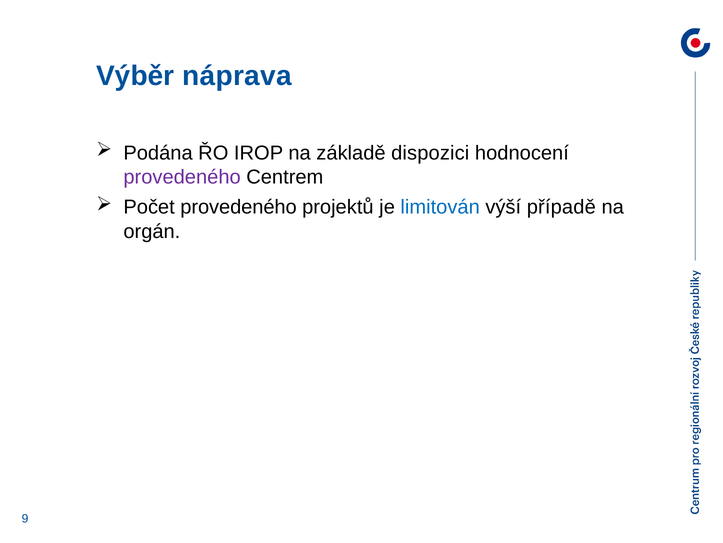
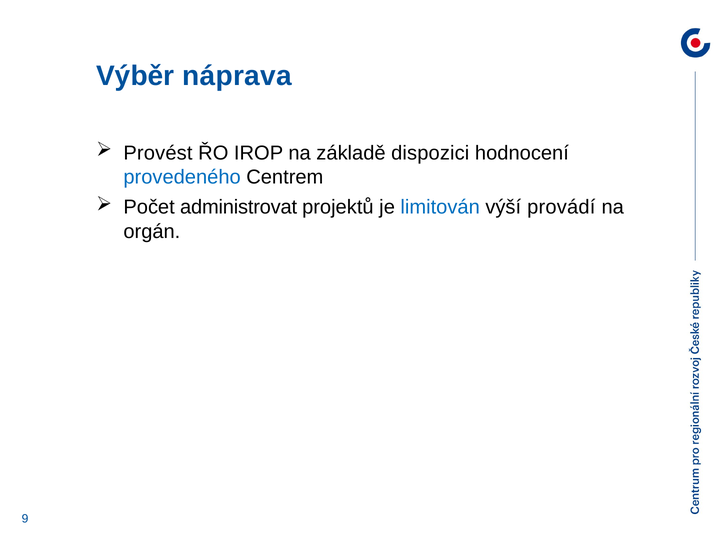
Podána: Podána -> Provést (158, 153)
provedeného colour: purple -> blue (182, 177)
Počet provedeného: provedeného -> administrovat (239, 207)
případě: případě -> provádí (561, 207)
